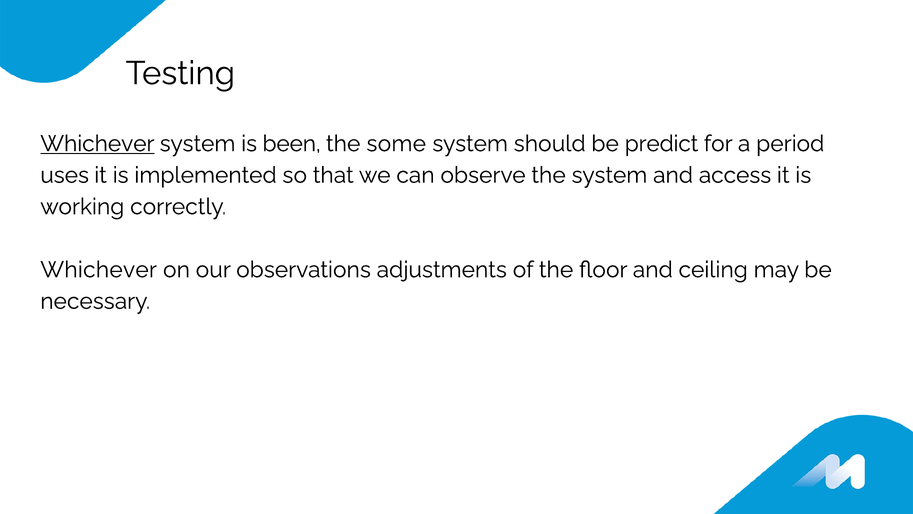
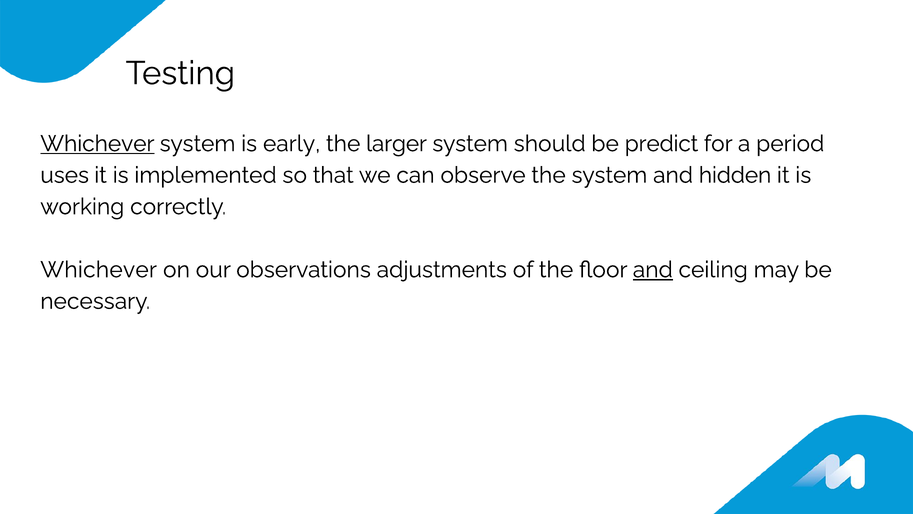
been: been -> early (292, 144)
some: some -> larger (396, 144)
access: access -> hidden (735, 175)
and underline: none -> present (653, 270)
